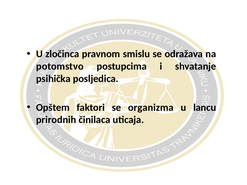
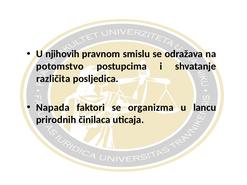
zločinca: zločinca -> njihovih (62, 54)
psihička: psihička -> različita (53, 79)
Opštem: Opštem -> Napada (53, 108)
